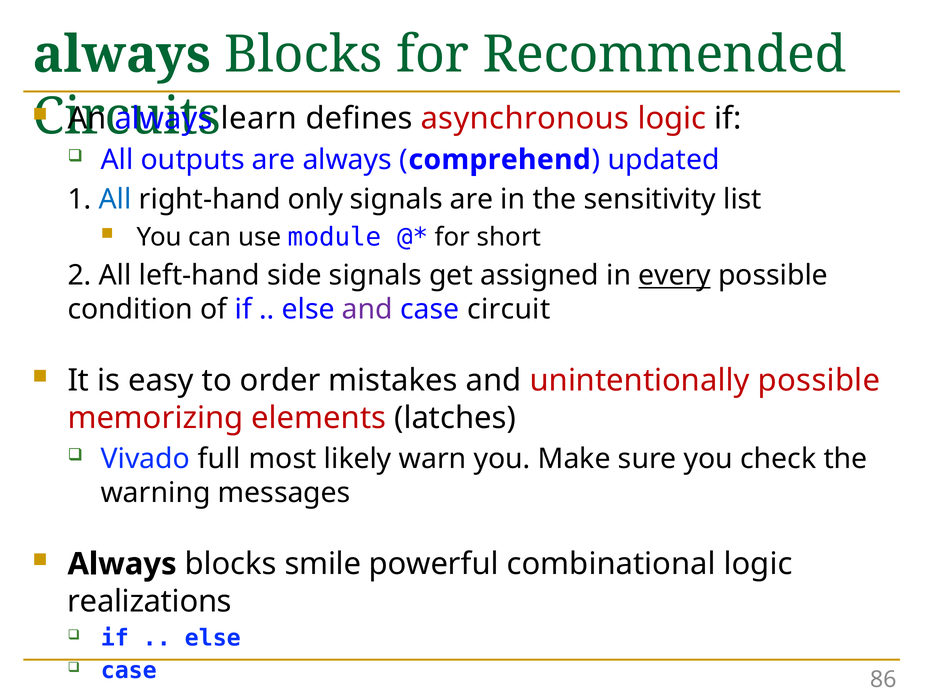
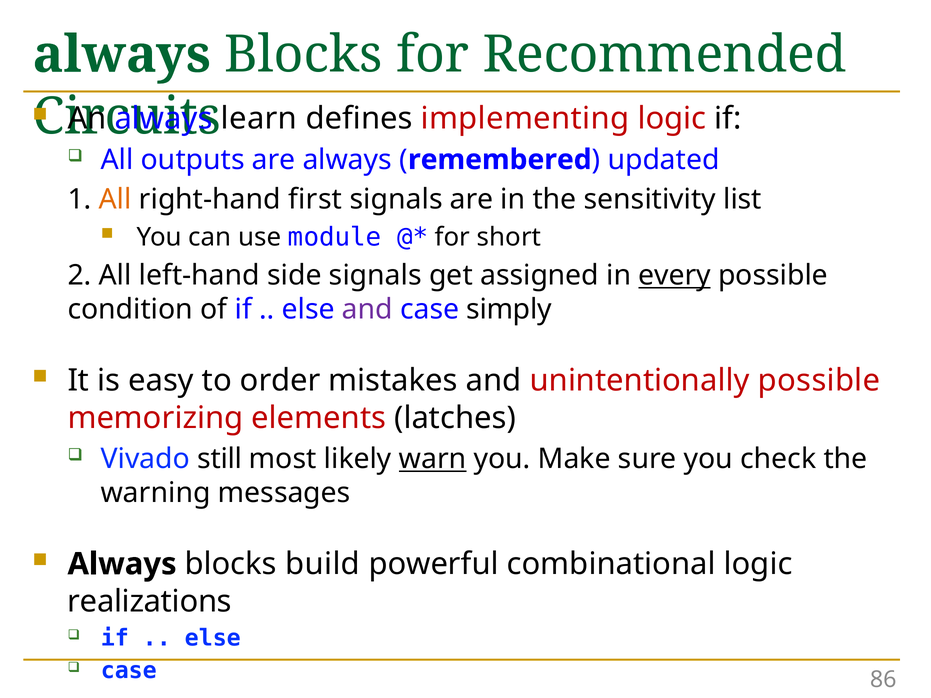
asynchronous: asynchronous -> implementing (525, 119)
comprehend: comprehend -> remembered (500, 160)
All colour: blue -> orange (115, 200)
only: only -> first (315, 200)
circuit: circuit -> simply (509, 310)
full: full -> still (220, 459)
warn underline: none -> present (433, 459)
smile: smile -> build (323, 564)
